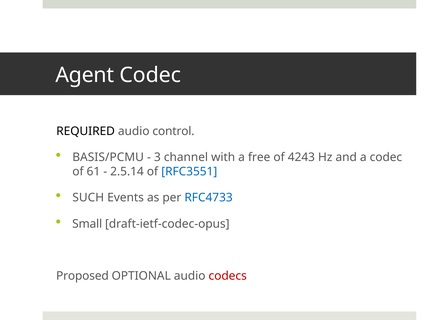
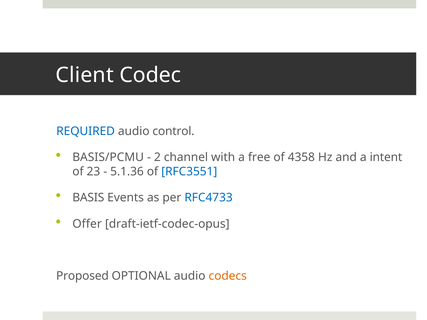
Agent: Agent -> Client (85, 75)
REQUIRED colour: black -> blue (86, 131)
3: 3 -> 2 (157, 157)
4243: 4243 -> 4358 (301, 157)
a codec: codec -> intent (386, 157)
61: 61 -> 23 (93, 172)
2.5.14: 2.5.14 -> 5.1.36 (127, 172)
SUCH: SUCH -> BASIS (88, 198)
Small: Small -> Offer (87, 224)
codecs colour: red -> orange (228, 276)
